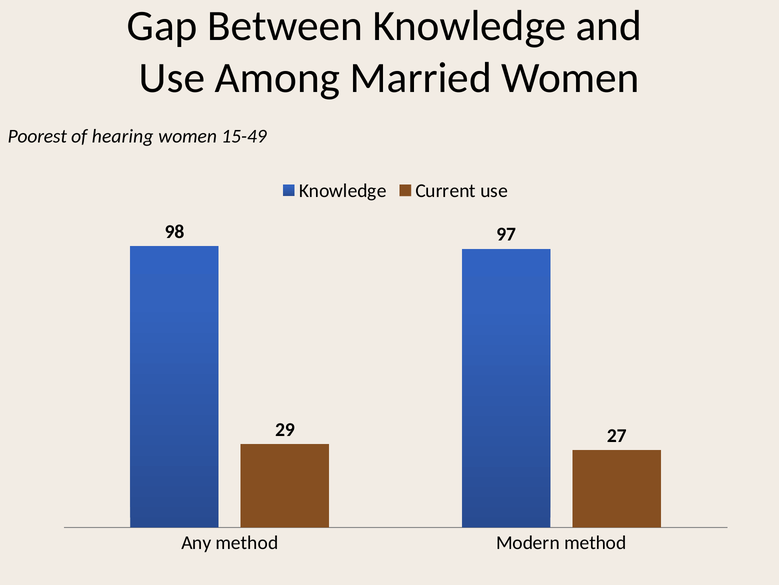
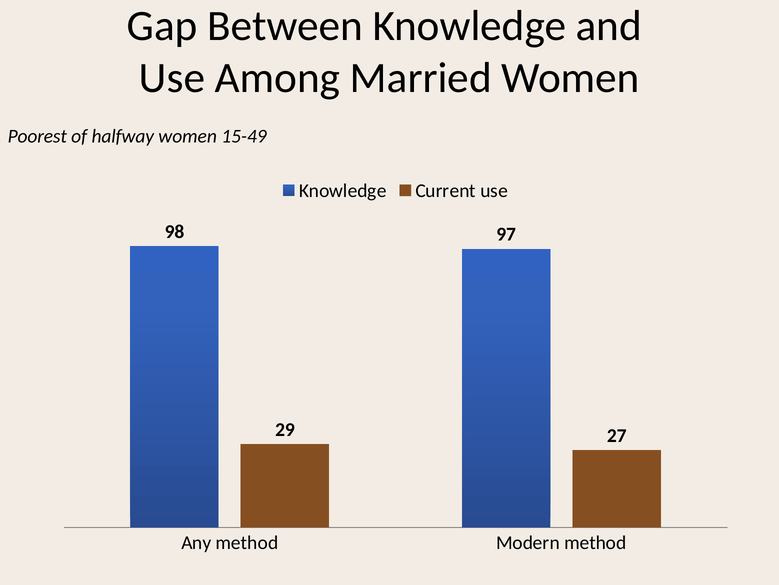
hearing: hearing -> halfway (123, 136)
